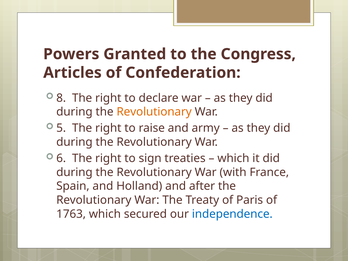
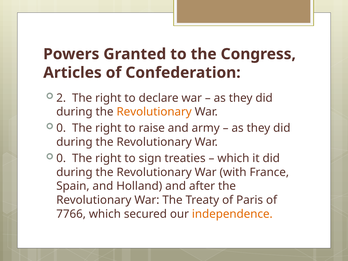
8: 8 -> 2 (61, 98)
5: 5 -> 0 (61, 128)
6: 6 -> 0 (61, 158)
1763: 1763 -> 7766 (71, 214)
independence colour: blue -> orange (232, 214)
